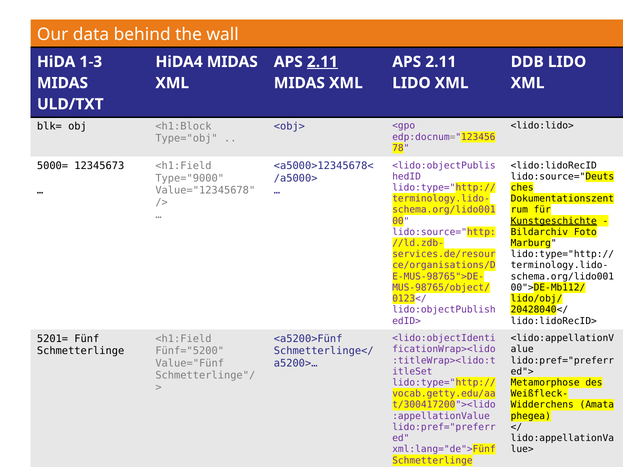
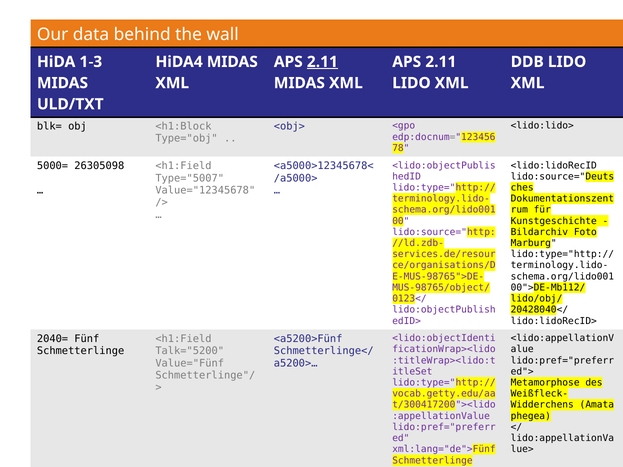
12345673: 12345673 -> 26305098 (99, 166)
Type="9000: Type="9000 -> Type="5007 (190, 178)
Kunstgeschichte underline: present -> none (554, 221)
5201=: 5201= -> 2040= (53, 339)
Fünf="5200: Fünf="5200 -> Talk="5200 (190, 351)
